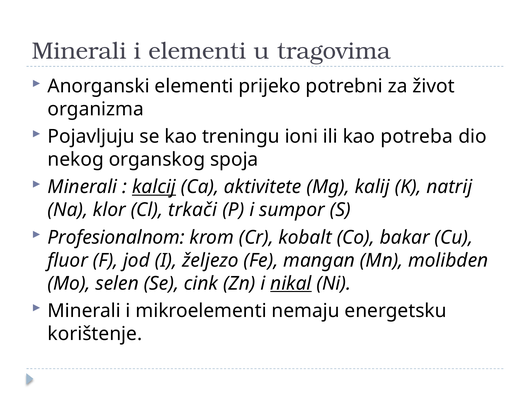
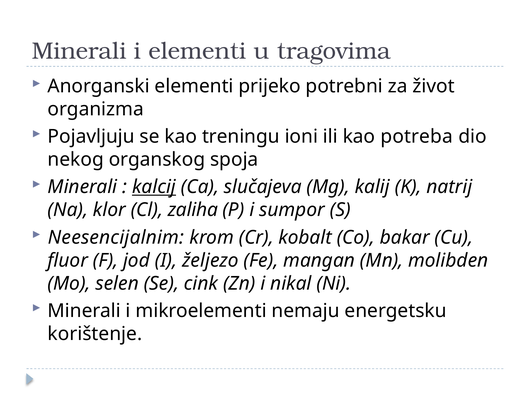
aktivitete: aktivitete -> slučajeva (263, 187)
trkači: trkači -> zaliha (193, 210)
Profesionalnom: Profesionalnom -> Neesencijalnim (116, 237)
nikal underline: present -> none (291, 283)
